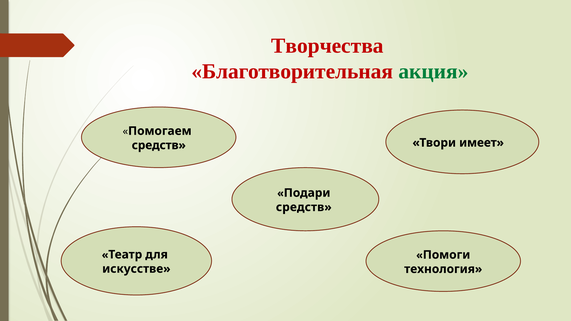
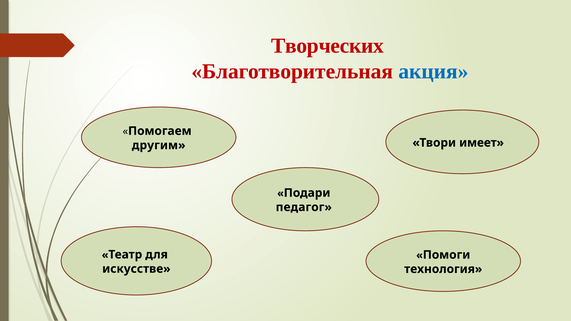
Творчества: Творчества -> Творческих (328, 46)
акция colour: green -> blue (434, 71)
средств: средств -> другим (159, 145)
средств: средств -> педагог (304, 207)
